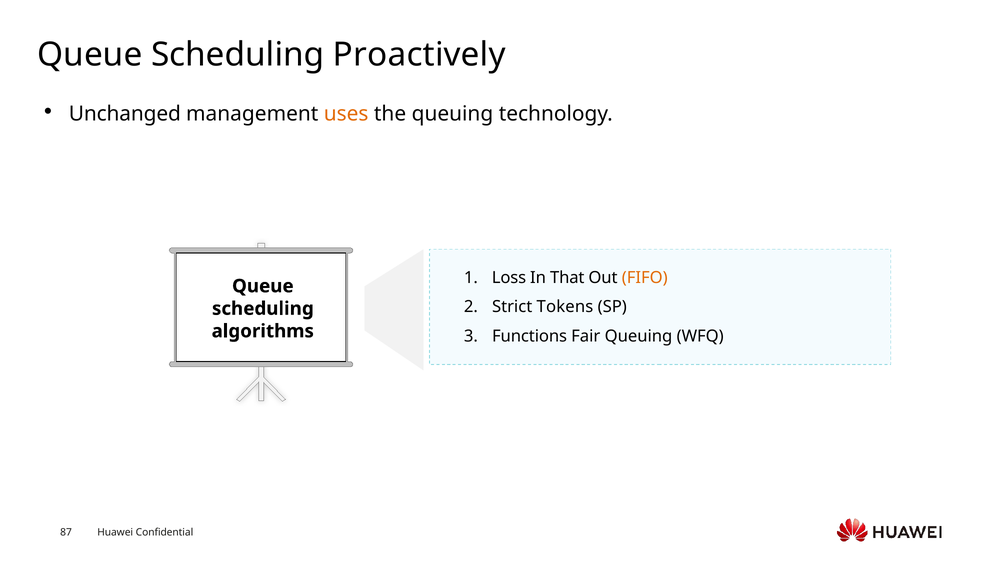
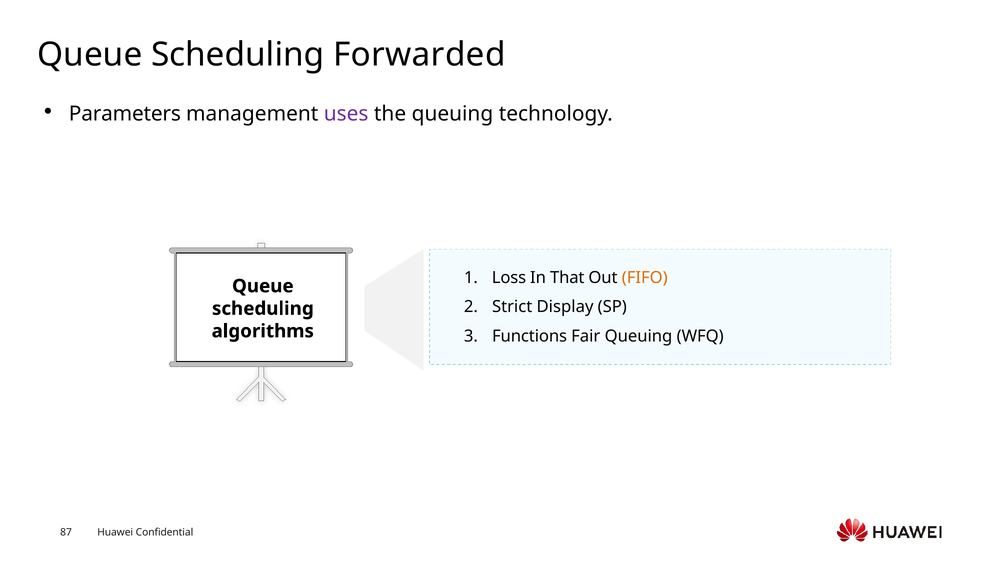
Proactively: Proactively -> Forwarded (419, 55)
Unchanged: Unchanged -> Parameters (125, 114)
uses colour: orange -> purple (346, 114)
Tokens: Tokens -> Display (565, 307)
